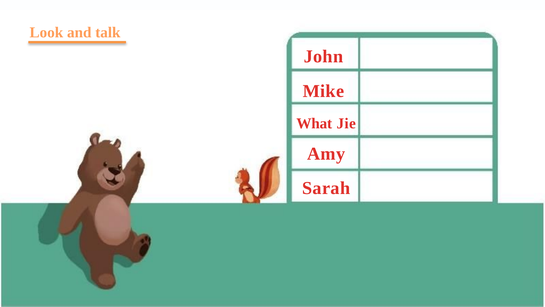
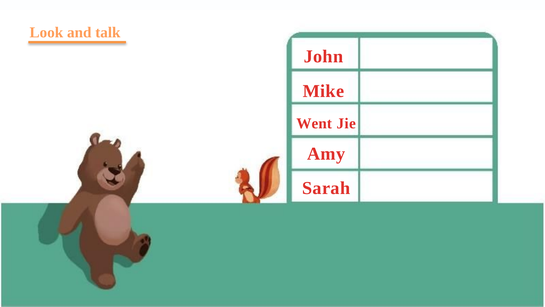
What: What -> Went (314, 123)
